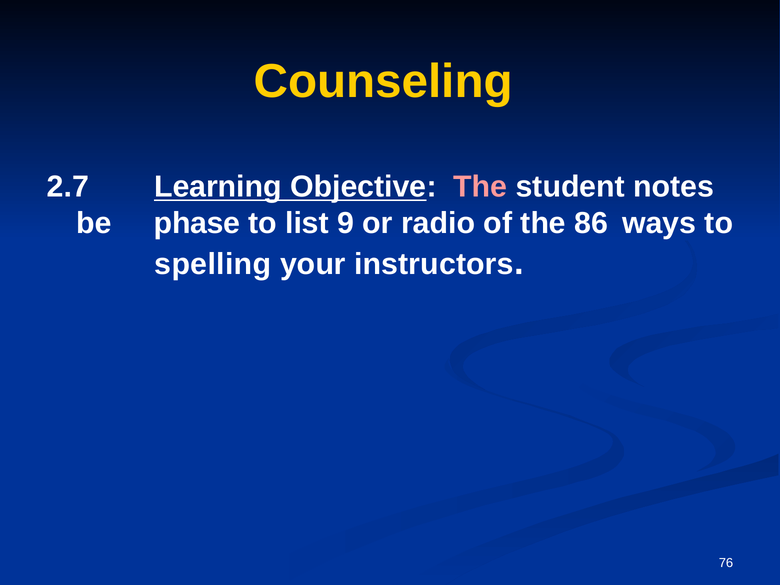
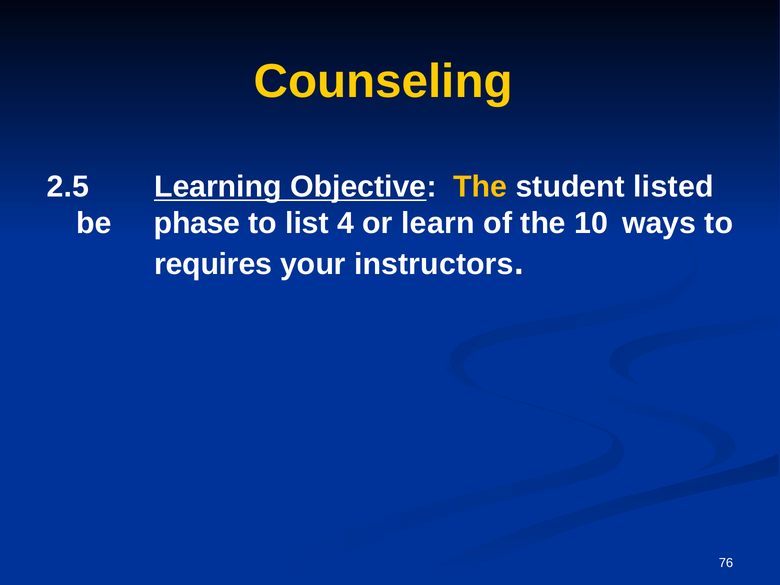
2.7: 2.7 -> 2.5 (68, 187)
The colour: pink -> yellow (480, 187)
notes: notes -> listed (674, 187)
9: 9 -> 4 (346, 223)
radio: radio -> learn (438, 223)
86: 86 -> 10 (591, 223)
spelling: spelling -> requires (213, 264)
